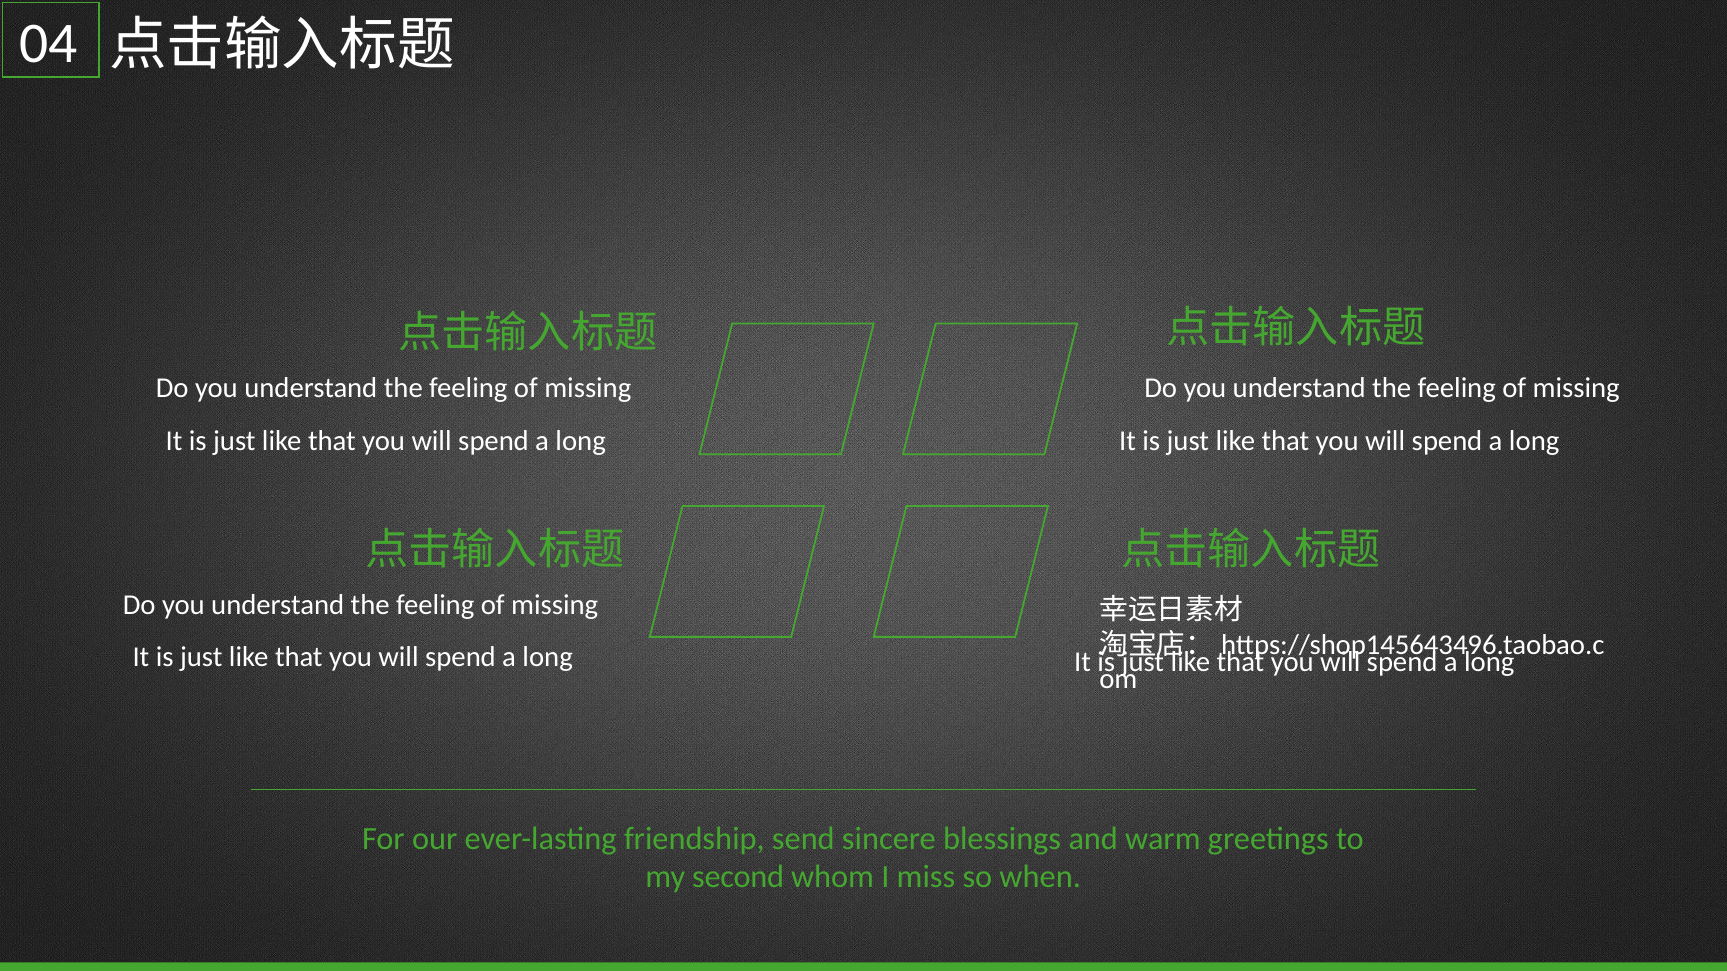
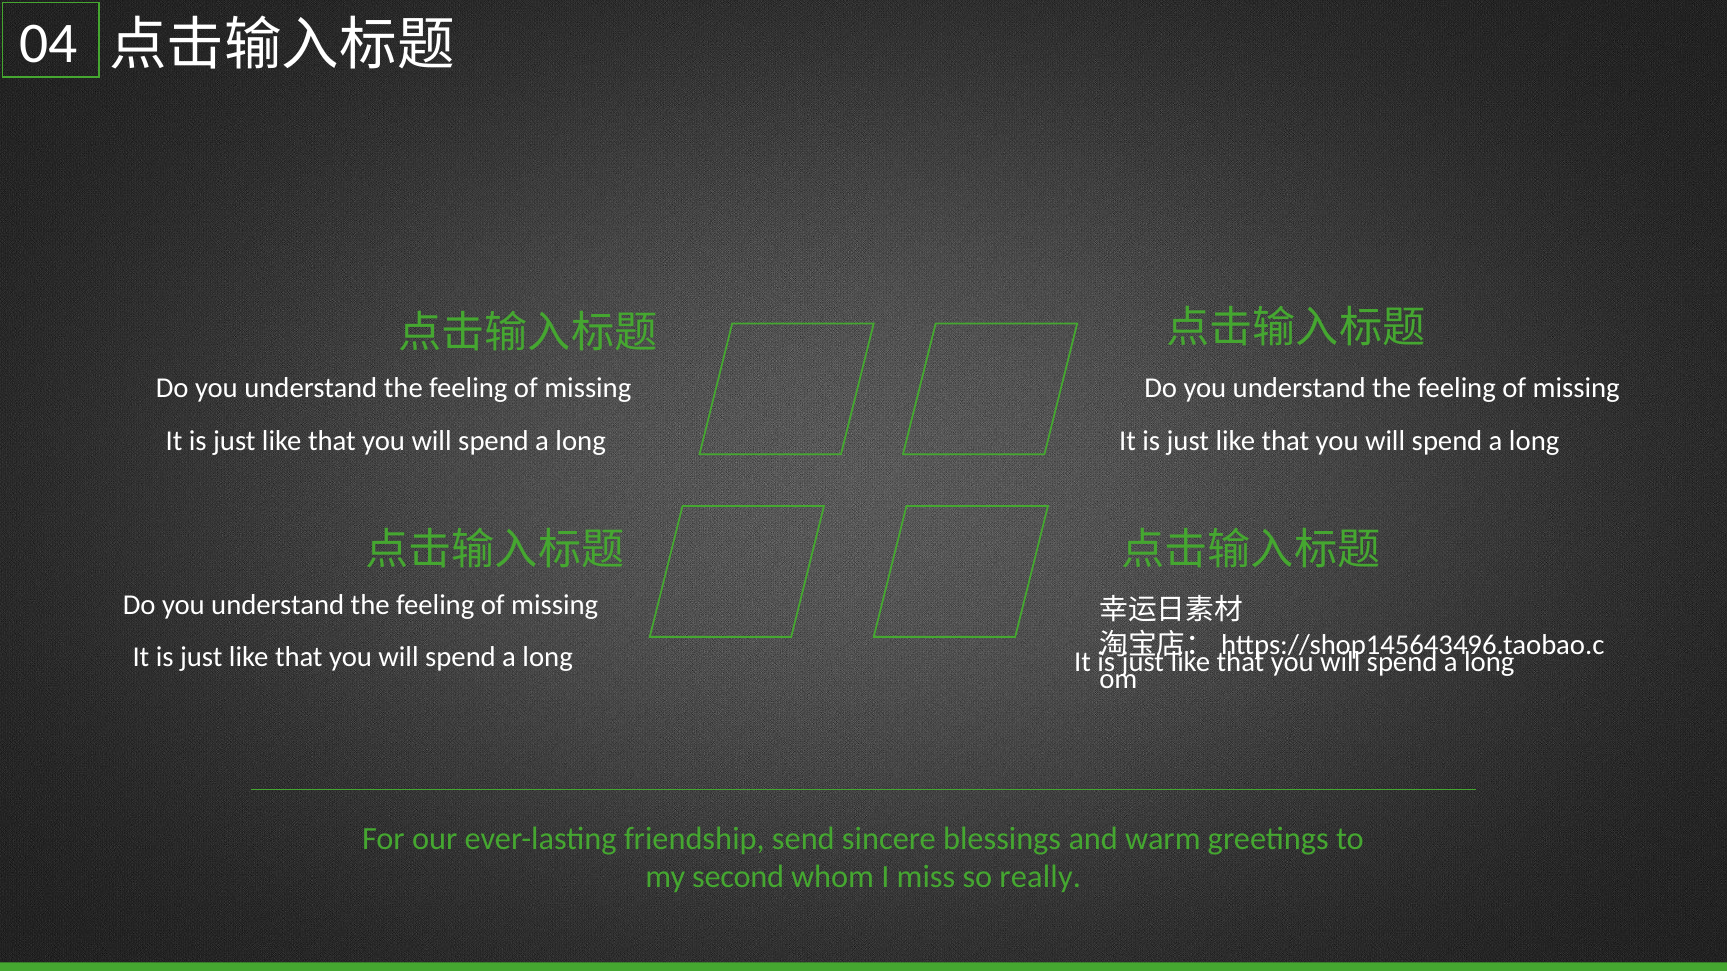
when: when -> really (1040, 878)
